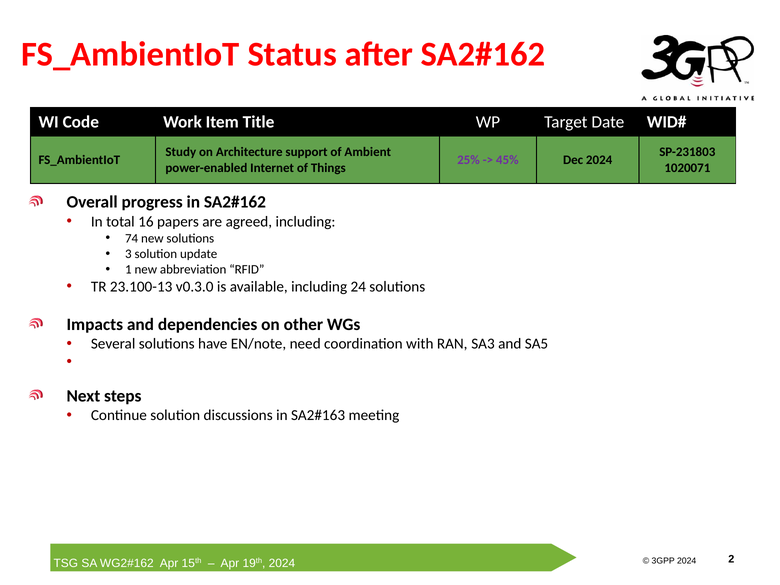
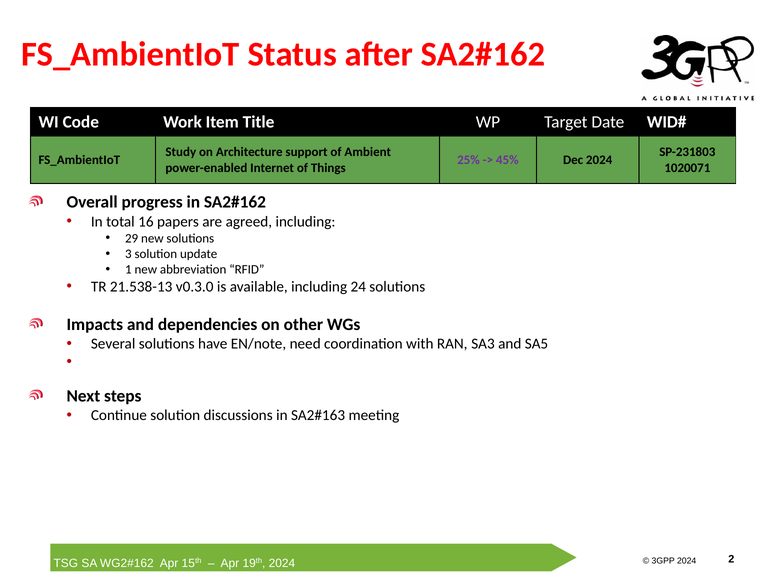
74: 74 -> 29 (132, 238)
23.100-13: 23.100-13 -> 21.538-13 (141, 287)
